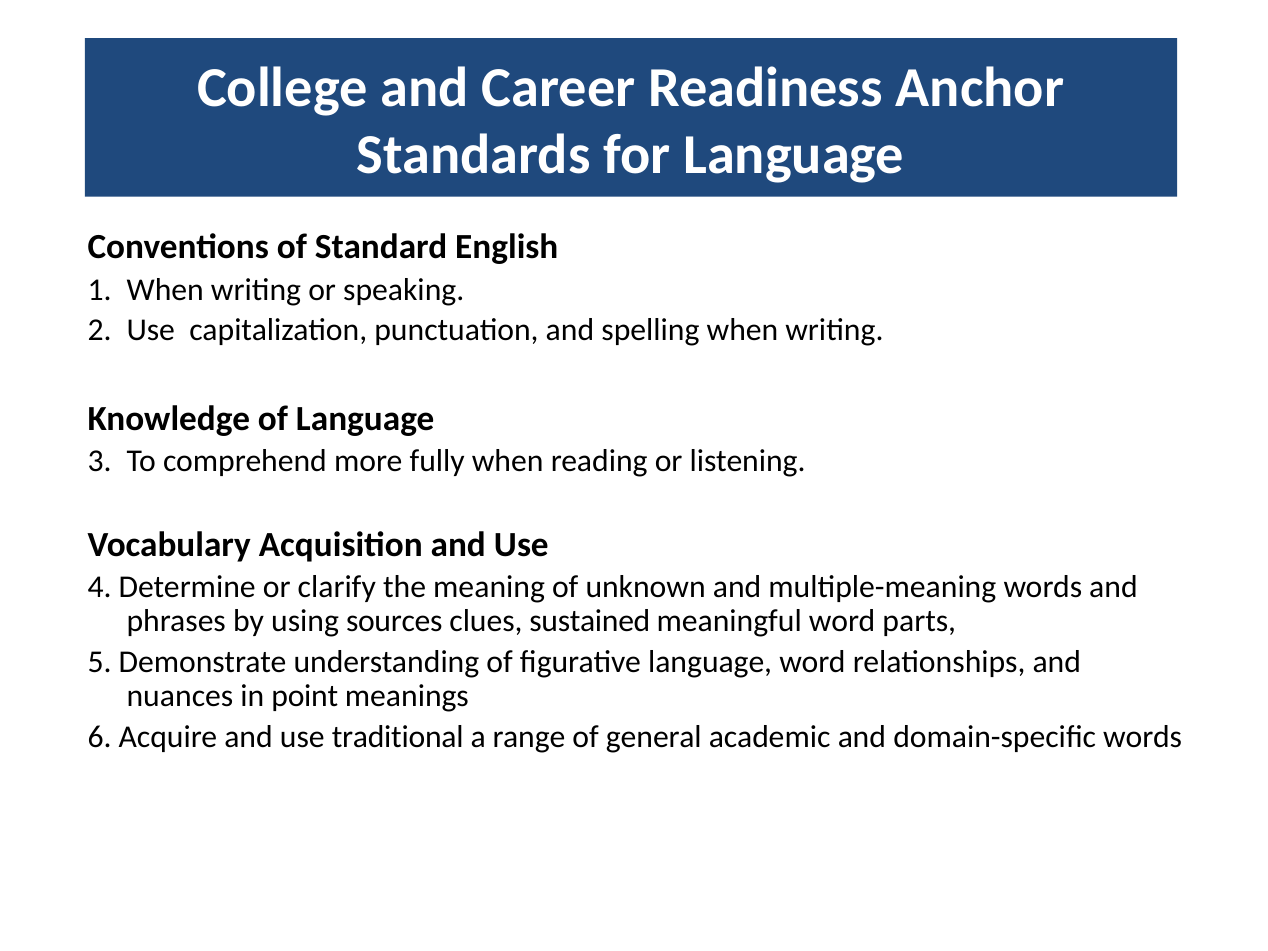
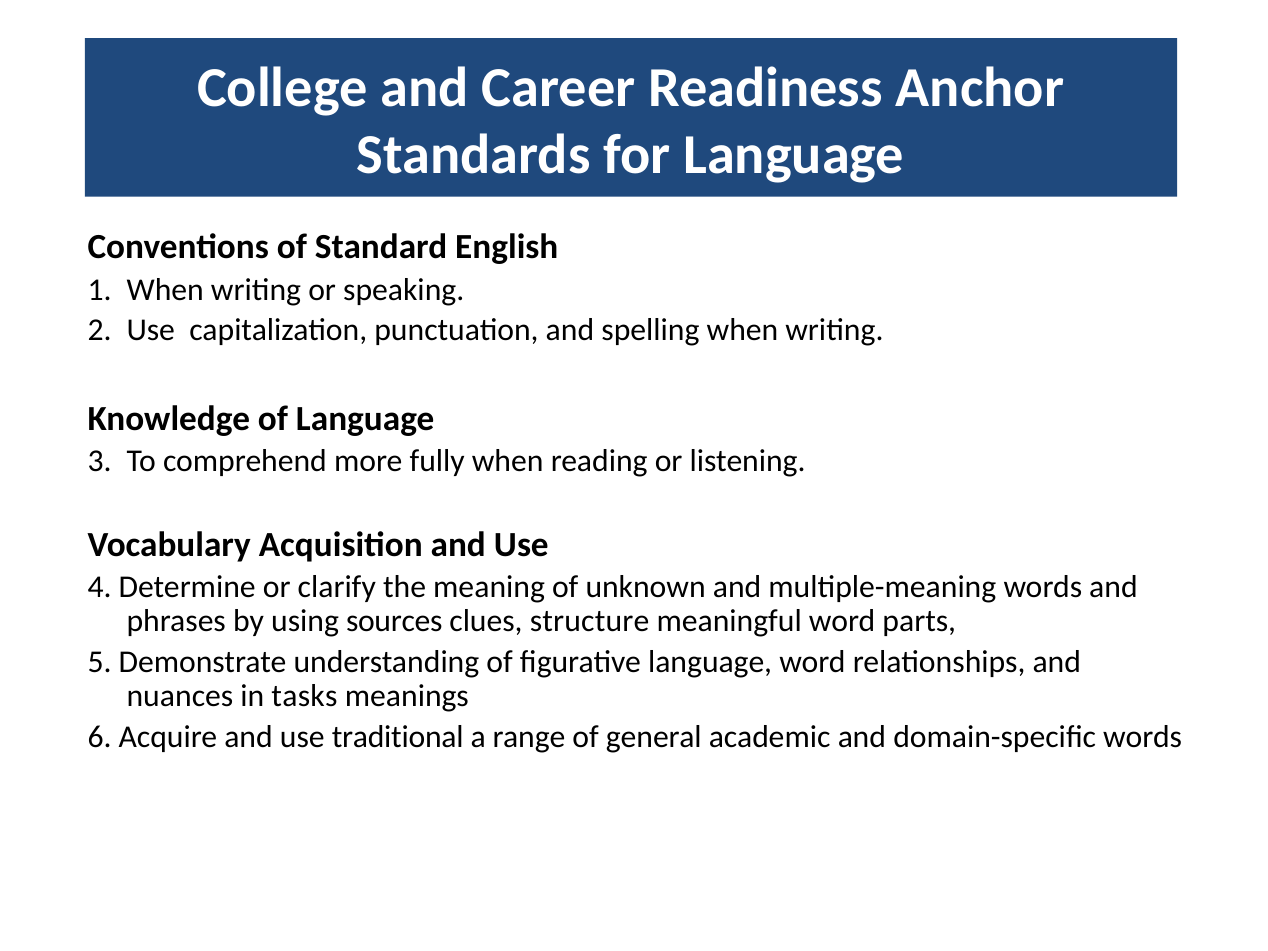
sustained: sustained -> structure (590, 621)
point: point -> tasks (304, 696)
